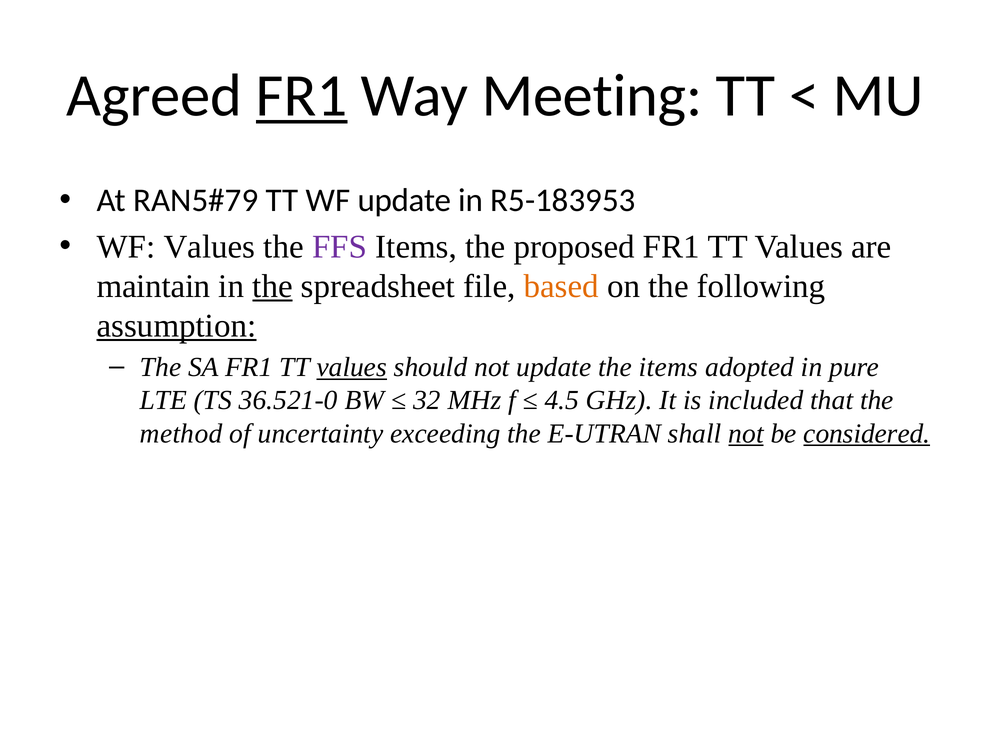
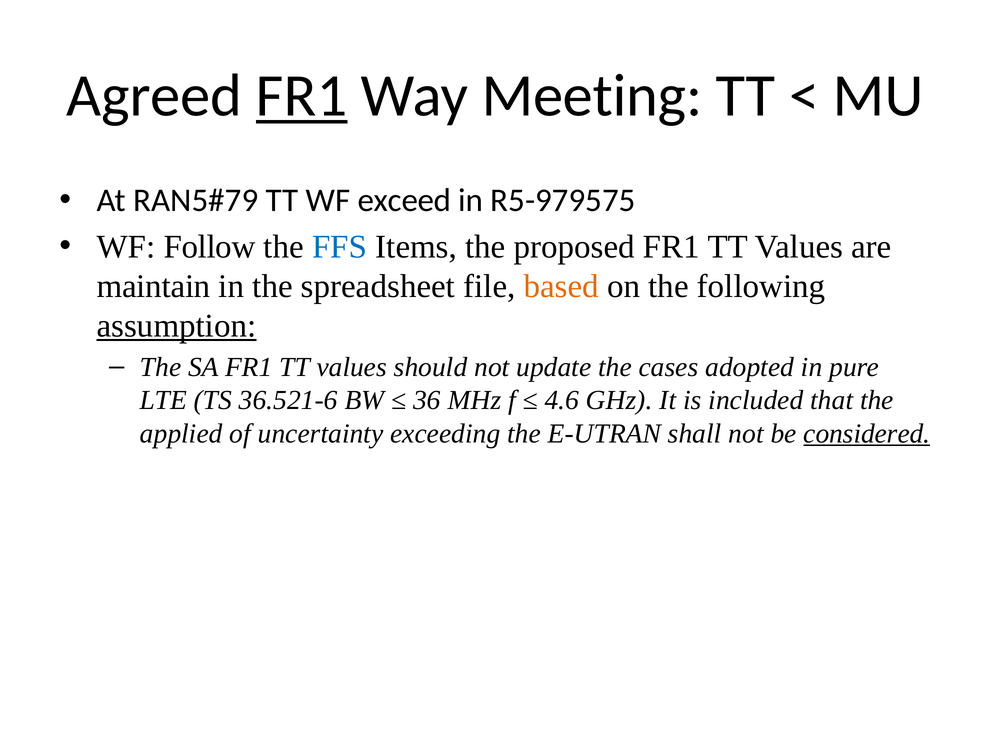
WF update: update -> exceed (404, 201)
R5-183953: R5-183953 -> R5-979575 (563, 201)
WF Values: Values -> Follow (210, 247)
FFS colour: purple -> blue (340, 247)
the underline: present -> none (273, 286)
values underline: present -> none (352, 367)
the items: items -> cases (669, 367)
36.521-0: 36.521-0 -> 36.521-6 (288, 401)
32: 32 -> 36 (427, 401)
4.5: 4.5 -> 4.6 (562, 401)
method: method -> applied (181, 434)
not underline: present -> none (746, 434)
